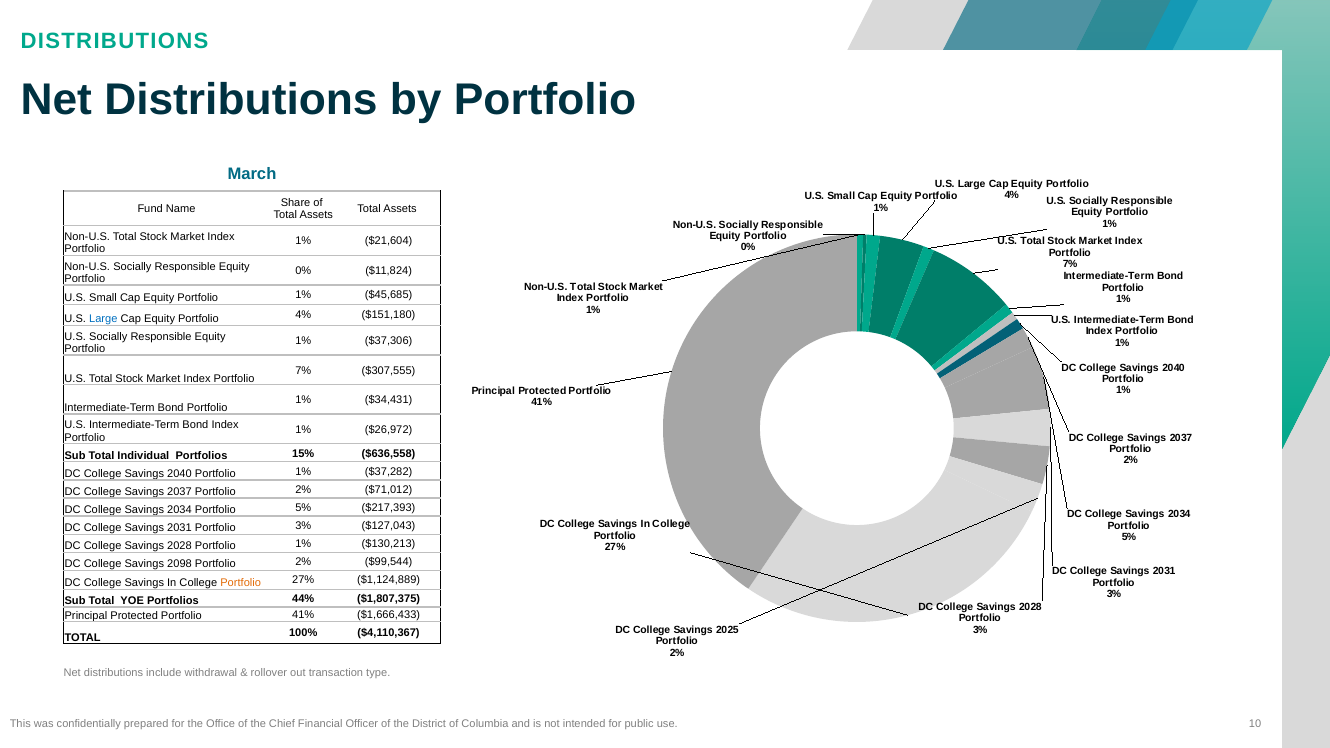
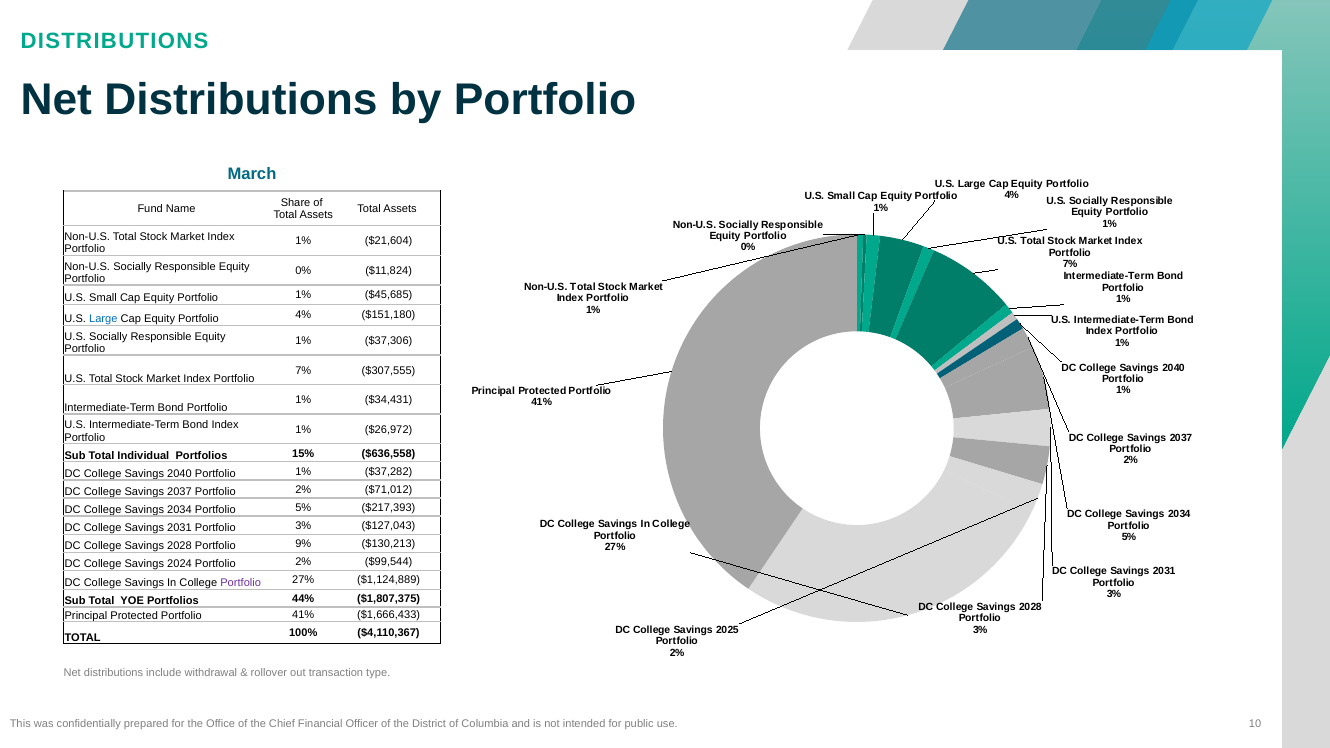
2028 Portfolio 1%: 1% -> 9% (303, 544)
2098: 2098 -> 2024 (180, 564)
Portfolio colour: orange -> purple (241, 583)
